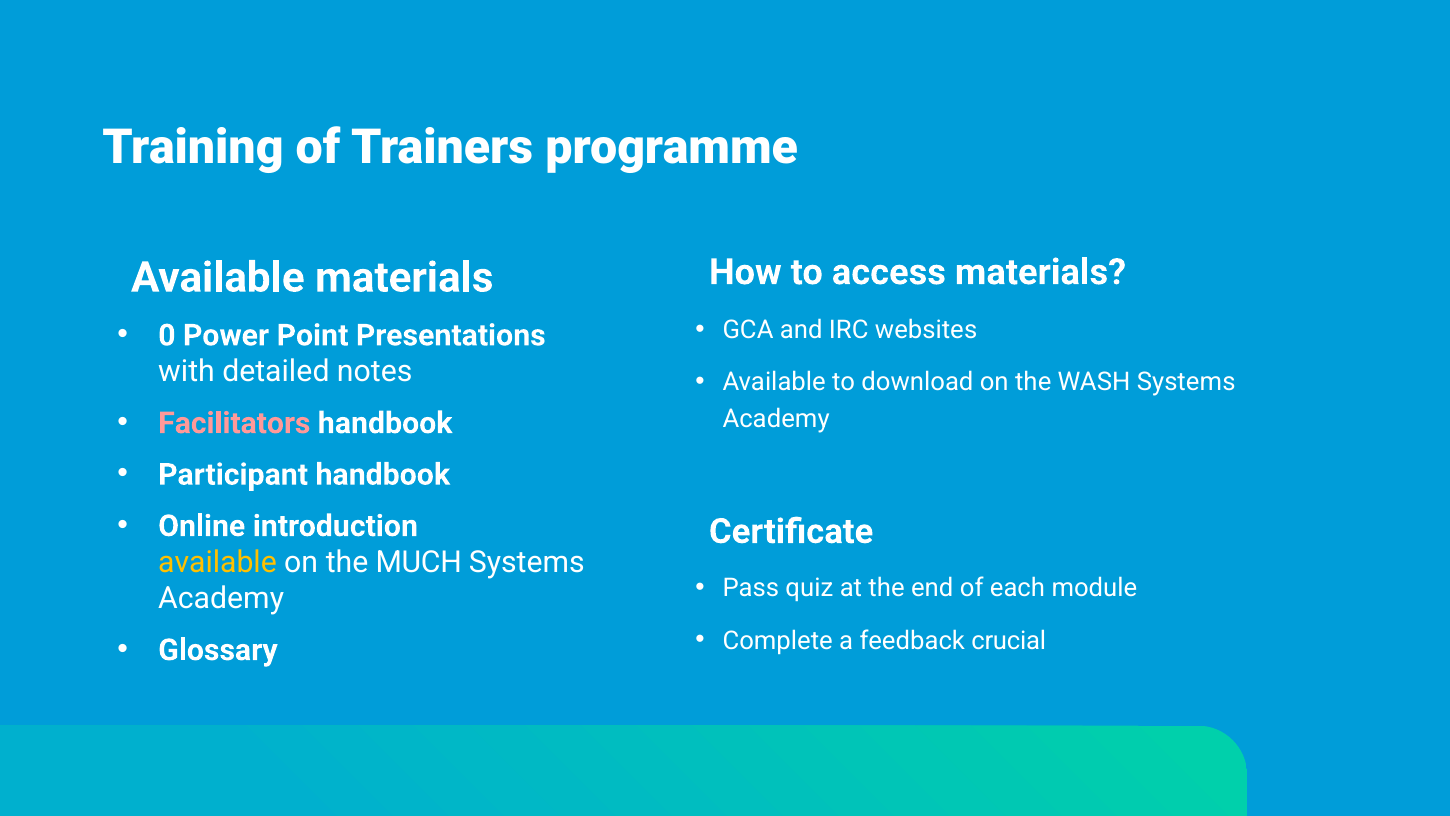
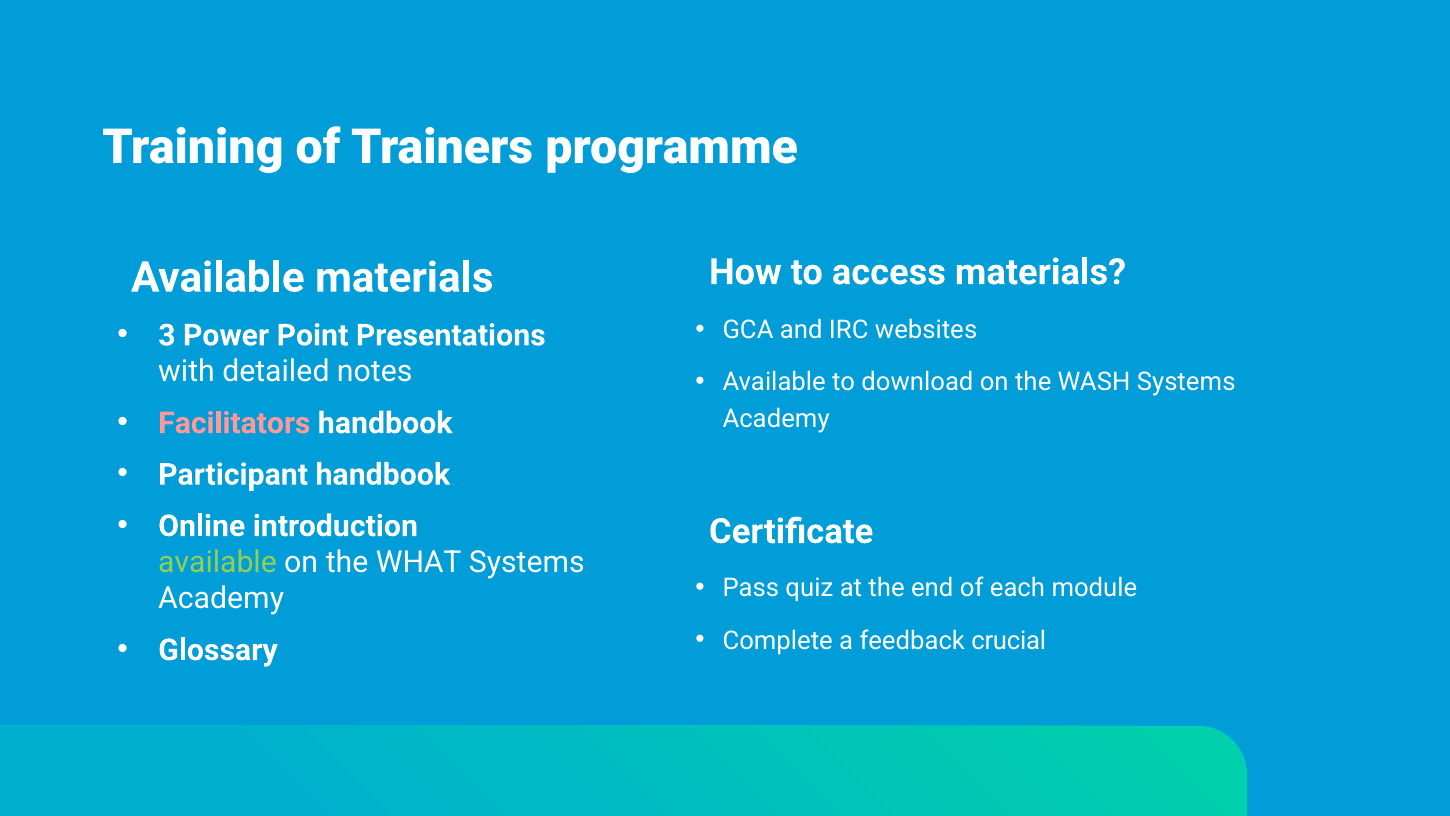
0: 0 -> 3 (167, 335)
available colour: yellow -> light green (217, 562)
MUCH: MUCH -> WHAT (419, 562)
